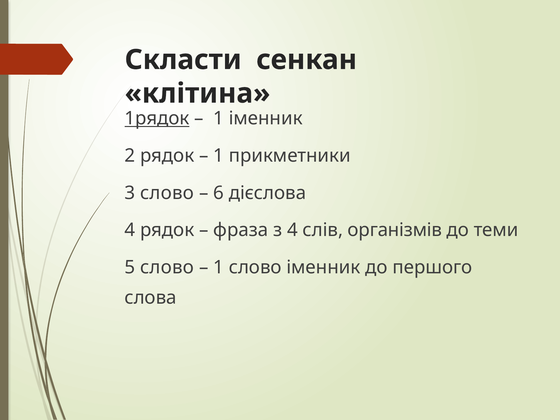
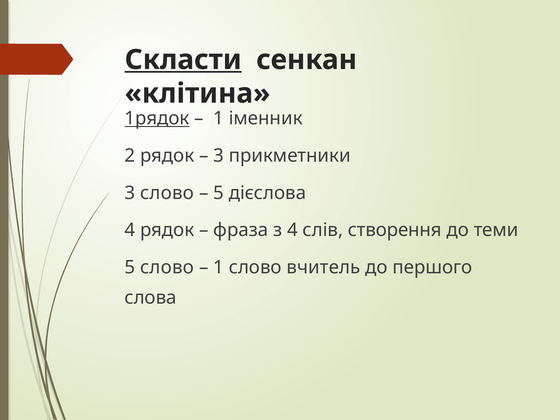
Скласти underline: none -> present (183, 60)
1: 1 -> 3 (219, 156)
6: 6 -> 5 (219, 193)
організмів: організмів -> створення (395, 230)
слово іменник: іменник -> вчитель (323, 267)
